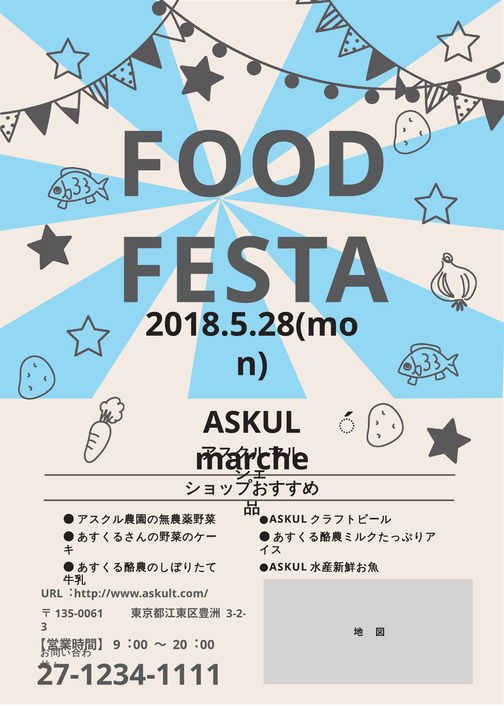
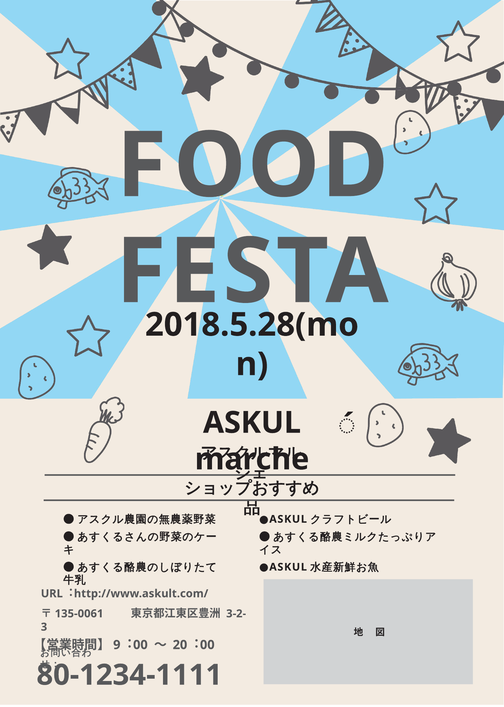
27-1234-1111: 27-1234-1111 -> 80-1234-1111 (129, 675)
